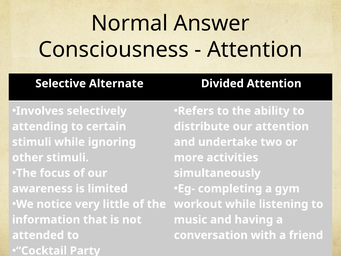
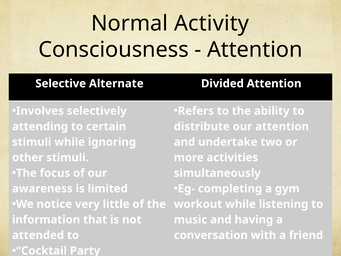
Answer: Answer -> Activity (212, 23)
